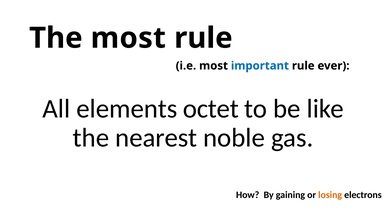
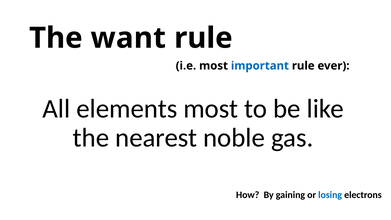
The most: most -> want (128, 38)
elements octet: octet -> most (211, 109)
losing colour: orange -> blue (330, 195)
